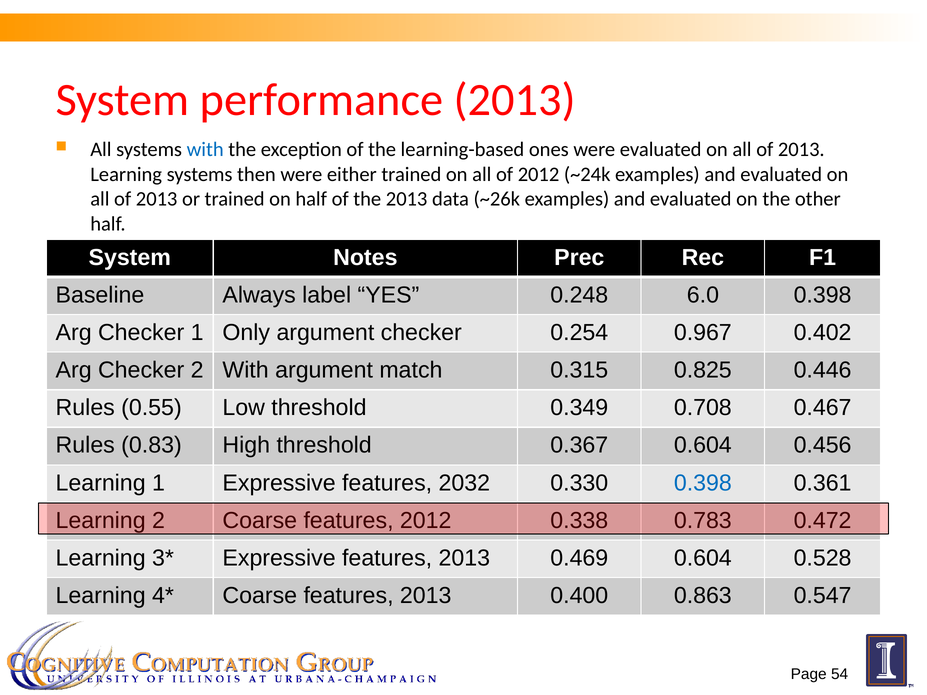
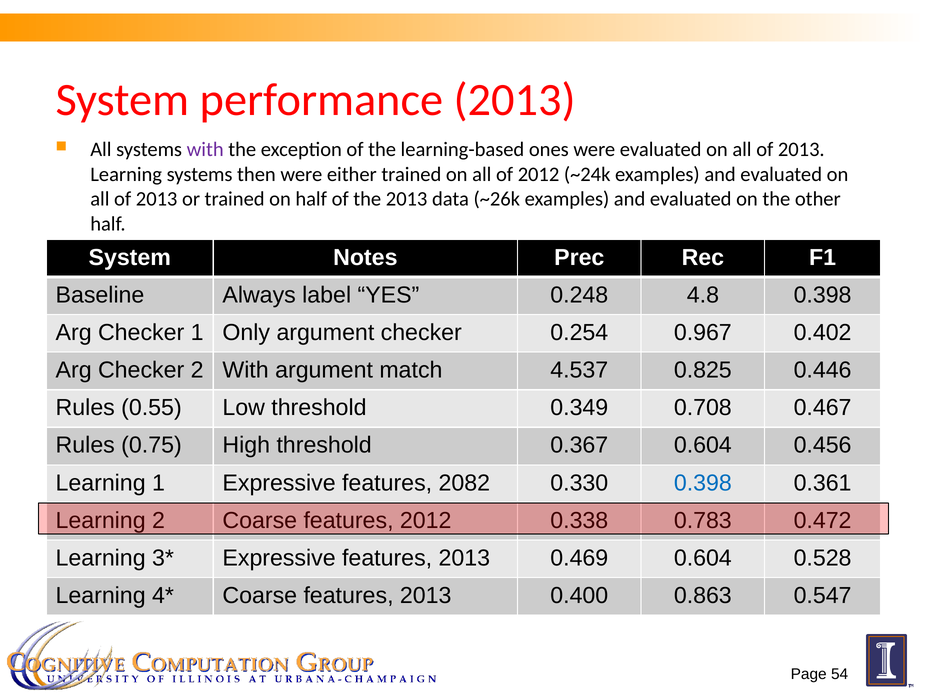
with colour: blue -> purple (205, 150)
6.0: 6.0 -> 4.8 (703, 295)
0.315: 0.315 -> 4.537 (579, 370)
0.83: 0.83 -> 0.75 (151, 445)
2032: 2032 -> 2082 (464, 483)
